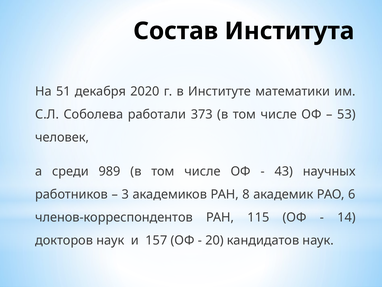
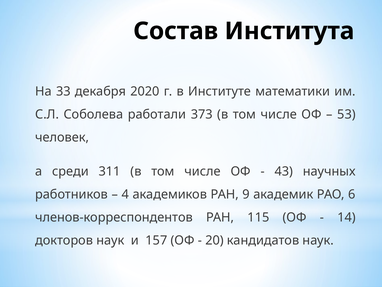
51: 51 -> 33 (63, 91)
989: 989 -> 311 (110, 171)
3: 3 -> 4 (125, 194)
8: 8 -> 9 (246, 194)
